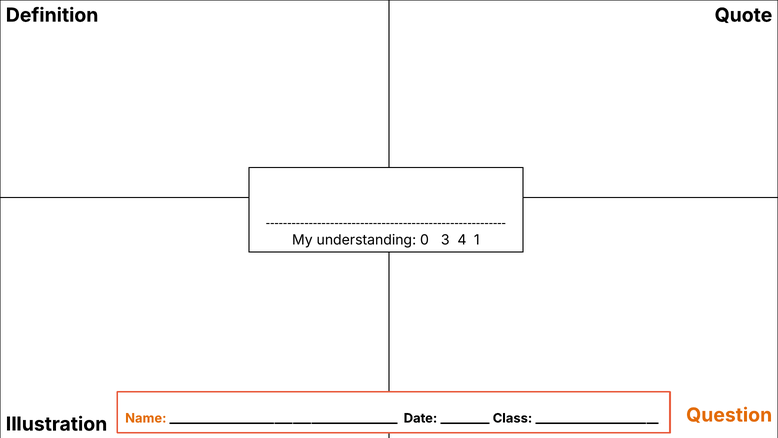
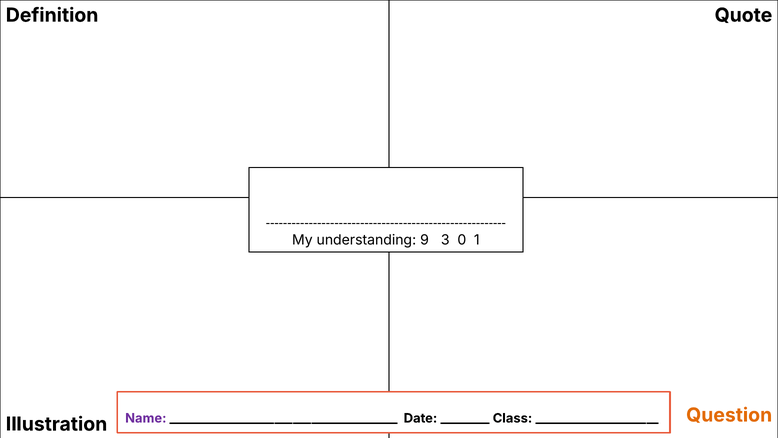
0: 0 -> 9 (425, 240)
4: 4 -> 0 (462, 240)
Name colour: orange -> purple (146, 418)
